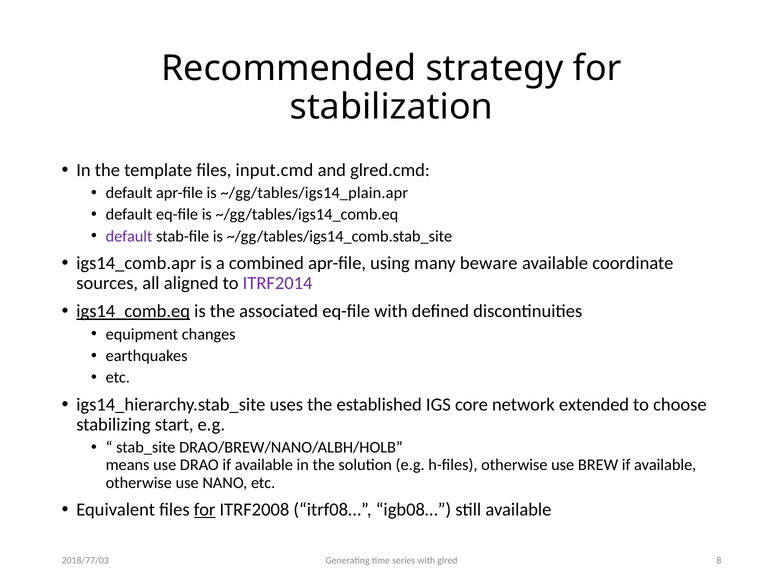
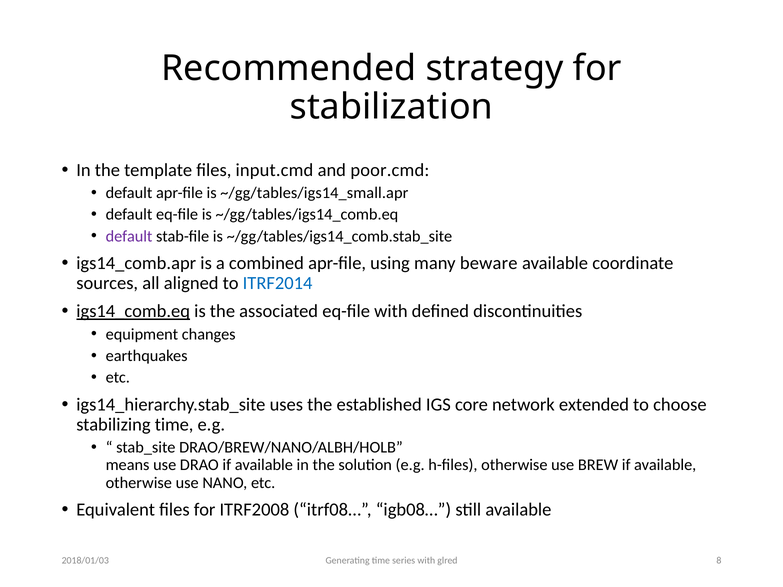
glred.cmd: glred.cmd -> poor.cmd (390, 170)
~/gg/tables/igs14_plain.apr: ~/gg/tables/igs14_plain.apr -> ~/gg/tables/igs14_small.apr (314, 193)
ITRF2014 colour: purple -> blue (278, 283)
stabilizing start: start -> time (174, 425)
for underline: present -> none (205, 510)
2018/77/03: 2018/77/03 -> 2018/01/03 (85, 561)
